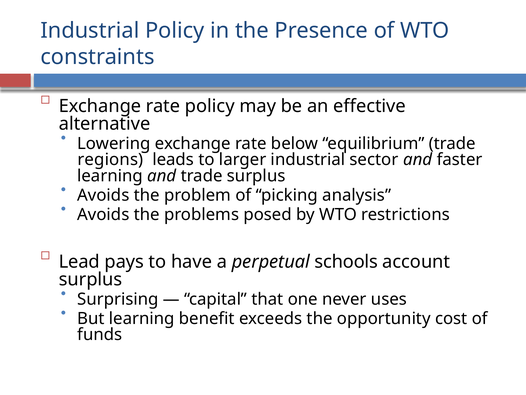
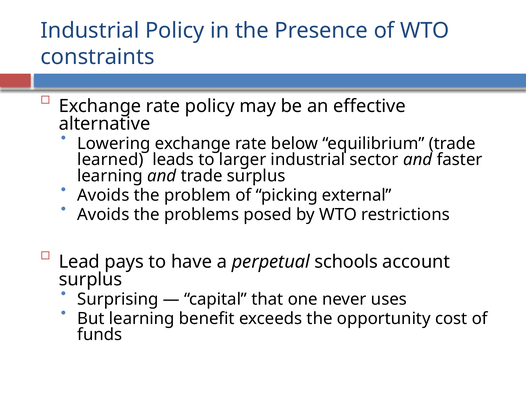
regions: regions -> learned (110, 160)
analysis: analysis -> external (357, 195)
